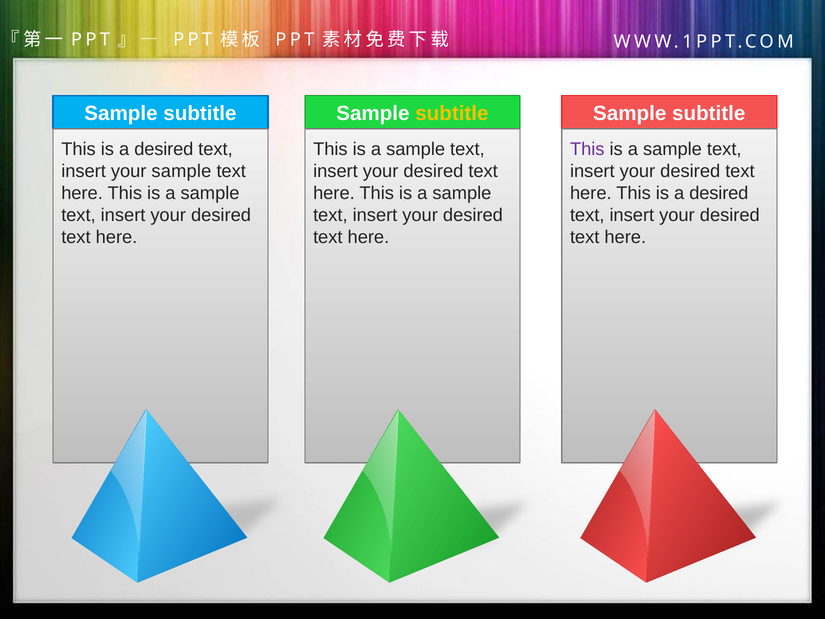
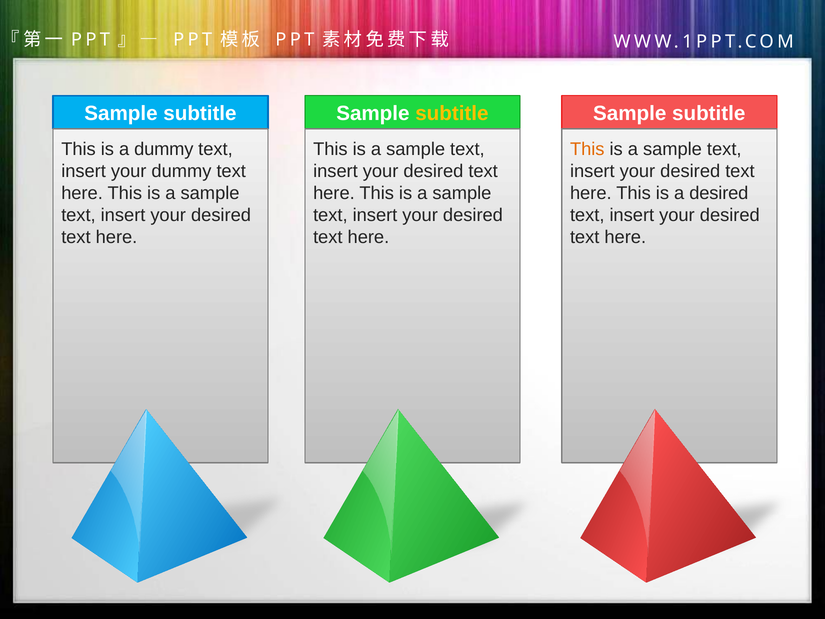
desired: desired -> dummy (164, 149)
This colour: purple -> orange (587, 149)
your sample: sample -> dummy (181, 171)
